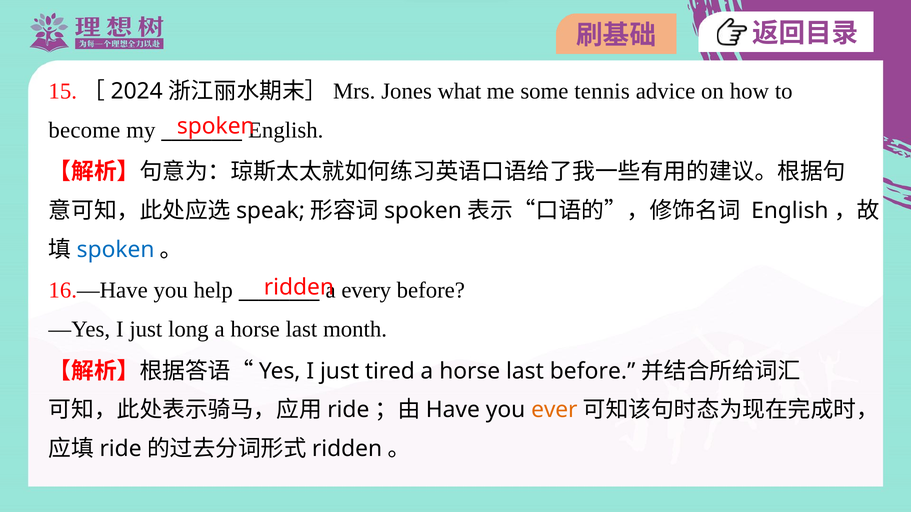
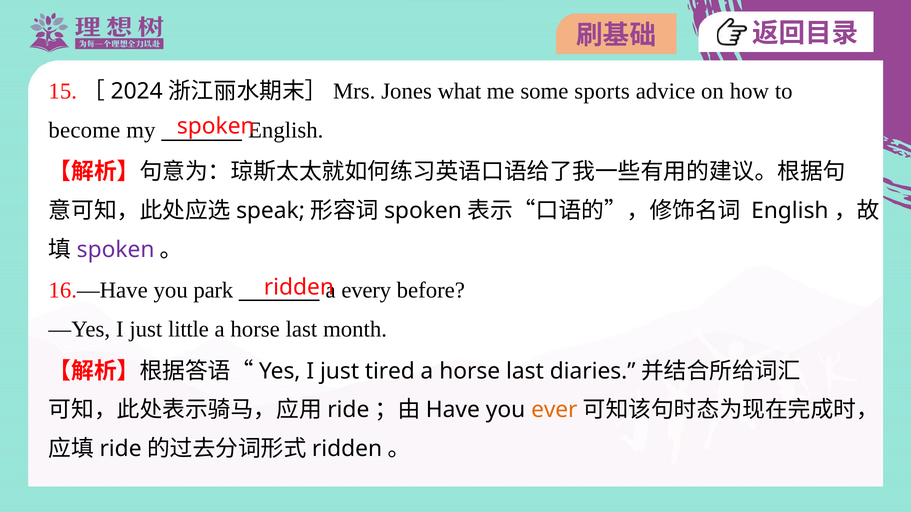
tennis: tennis -> sports (602, 91)
spoken colour: blue -> purple (116, 250)
help: help -> park (213, 291)
long: long -> little (188, 330)
last before: before -> diaries (593, 371)
